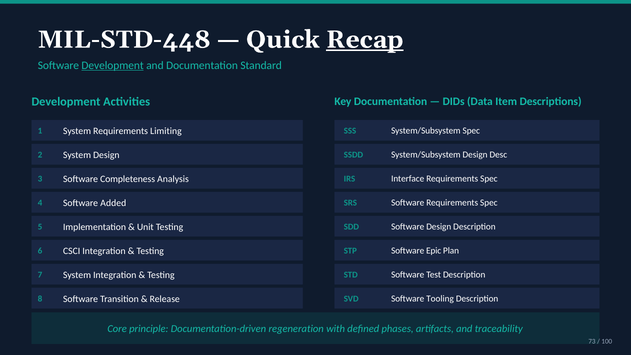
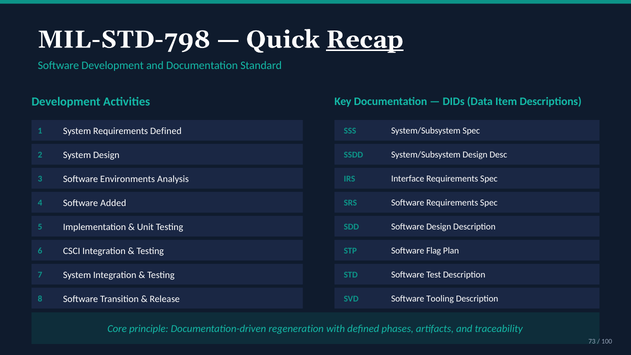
MIL-STD-448: MIL-STD-448 -> MIL-STD-798 (124, 40)
Development underline: present -> none (113, 65)
Requirements Limiting: Limiting -> Defined (166, 131)
Completeness: Completeness -> Environments (128, 179)
Epic: Epic -> Flag (434, 251)
